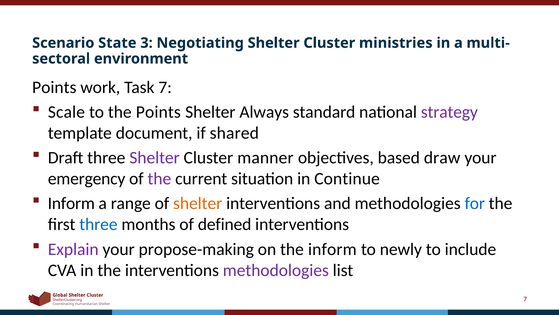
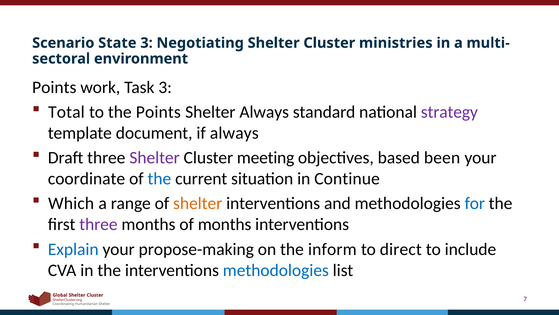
Task 7: 7 -> 3 (165, 87)
Scale: Scale -> Total (66, 112)
if shared: shared -> always (234, 133)
manner: manner -> meeting (266, 158)
draw: draw -> been (442, 158)
emergency: emergency -> coordinate (87, 178)
the colour: purple -> blue (159, 178)
Inform: Inform -> Which (71, 203)
three colour: blue -> purple (98, 224)
of defined: defined -> months (225, 224)
Explain colour: purple -> blue (73, 249)
newly: newly -> direct (401, 249)
methodologies colour: purple -> blue (276, 270)
